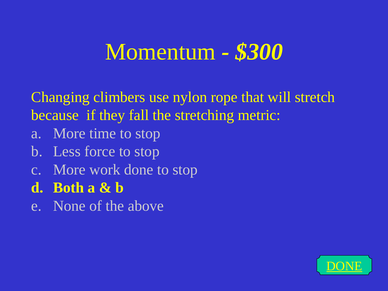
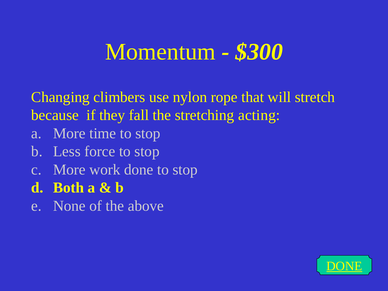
metric: metric -> acting (259, 115)
